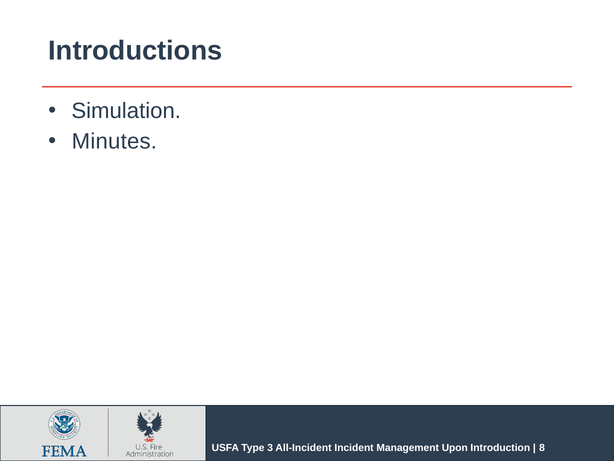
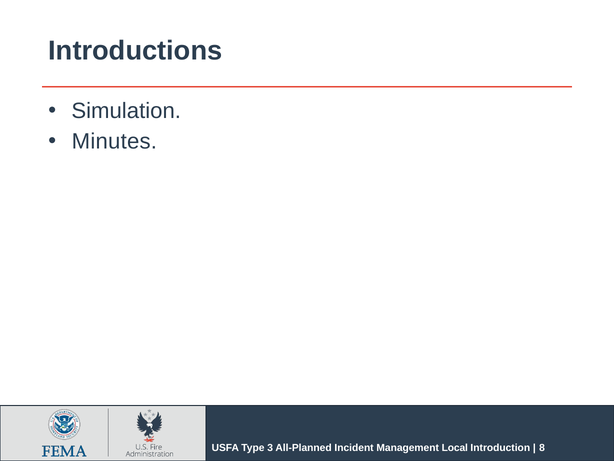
All-Incident: All-Incident -> All-Planned (304, 448)
Upon: Upon -> Local (455, 448)
